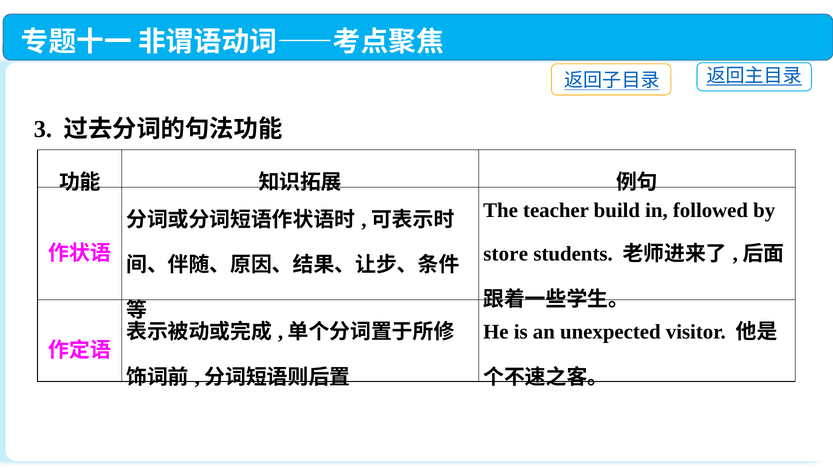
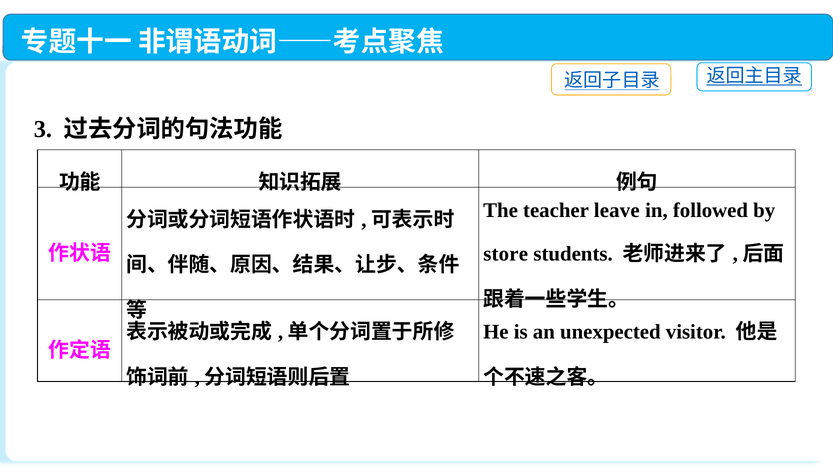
build: build -> leave (617, 211)
